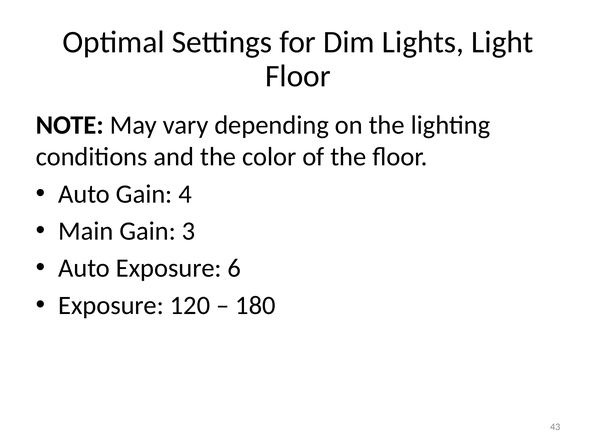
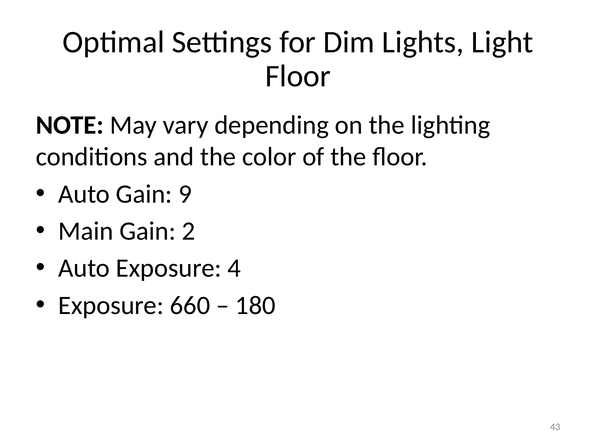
4: 4 -> 9 (185, 194)
3: 3 -> 2 (189, 231)
6: 6 -> 4 (234, 268)
120: 120 -> 660 (190, 305)
